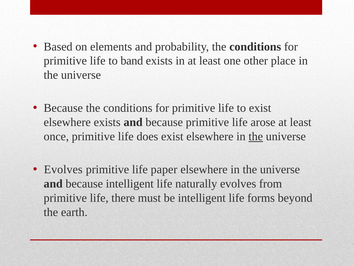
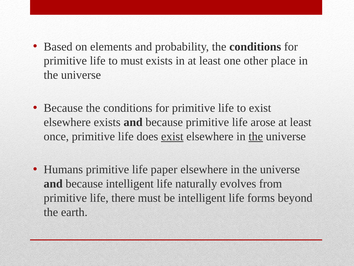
to band: band -> must (132, 61)
exist underline: none -> present (172, 136)
Evolves: Evolves -> Humans (63, 169)
